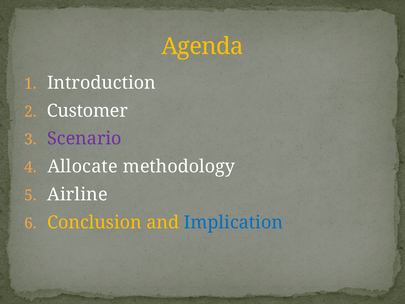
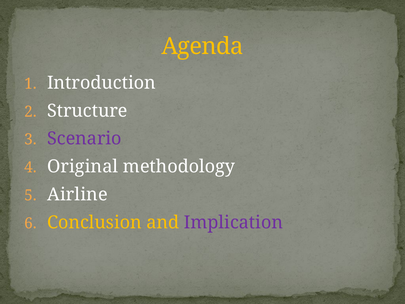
Customer: Customer -> Structure (87, 111)
Allocate: Allocate -> Original (83, 166)
Implication colour: blue -> purple (234, 222)
